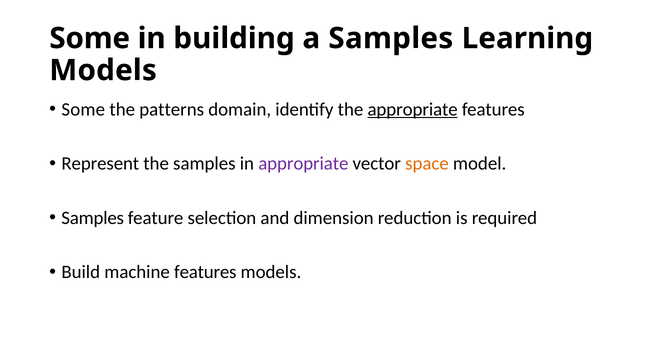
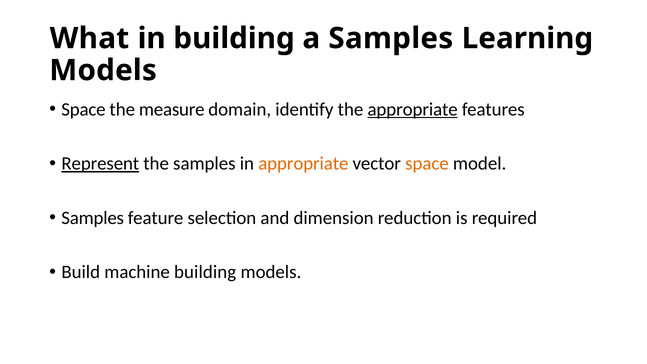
Some: Some -> What (89, 38)
Some: Some -> Space (83, 109)
patterns: patterns -> measure (172, 109)
Represent underline: none -> present (100, 164)
appropriate colour: purple -> orange (303, 164)
machine features: features -> building (205, 272)
